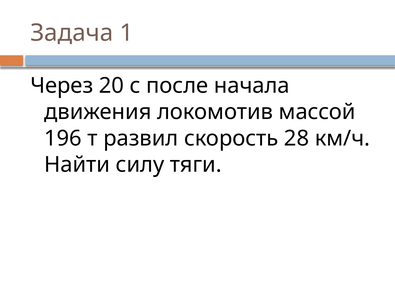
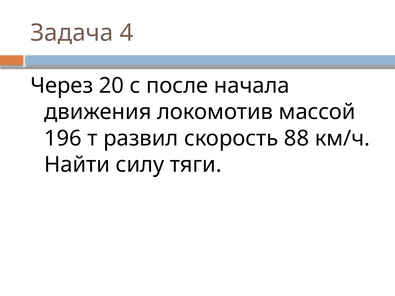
1: 1 -> 4 (127, 33)
28: 28 -> 88 (297, 138)
